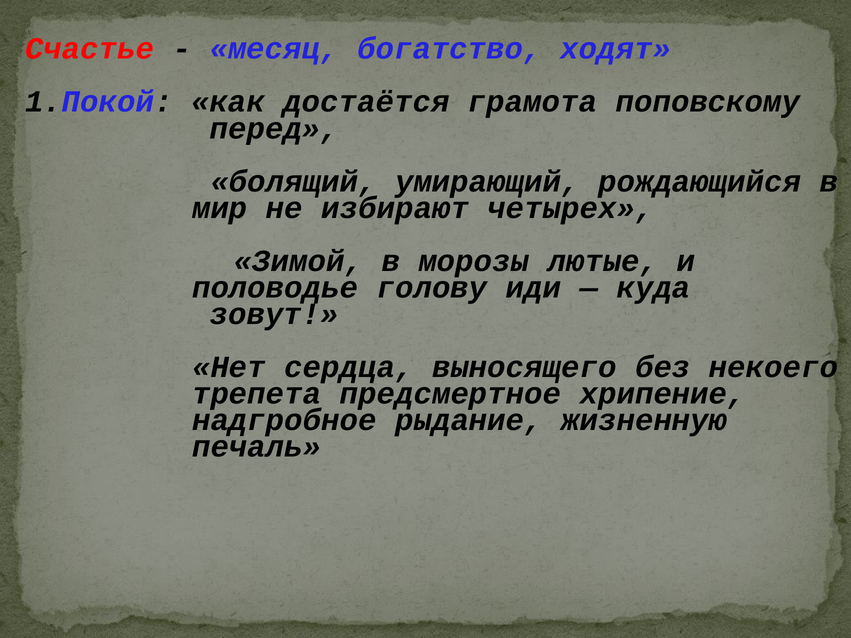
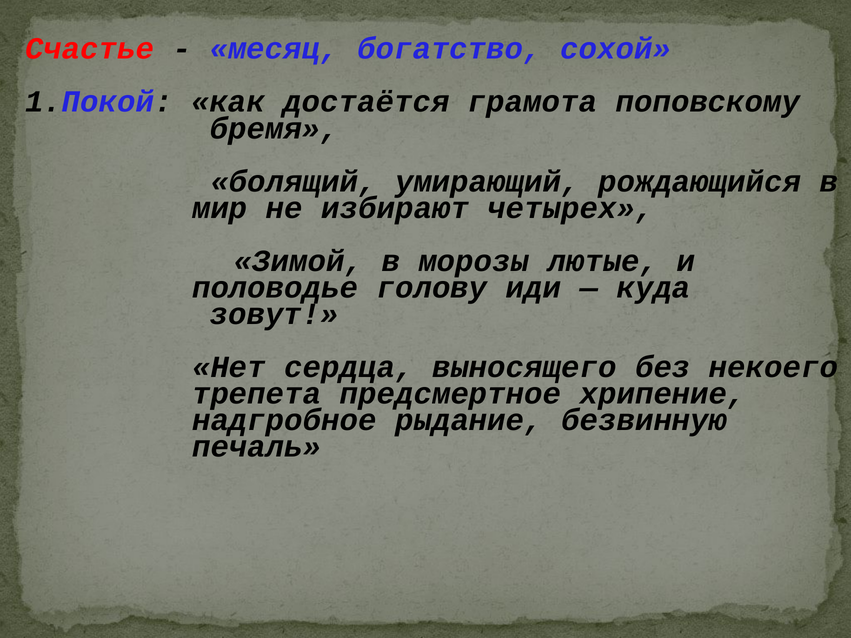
ходят: ходят -> сохой (616, 49)
перед: перед -> бремя (274, 128)
жизненную: жизненную -> безвинную (644, 420)
